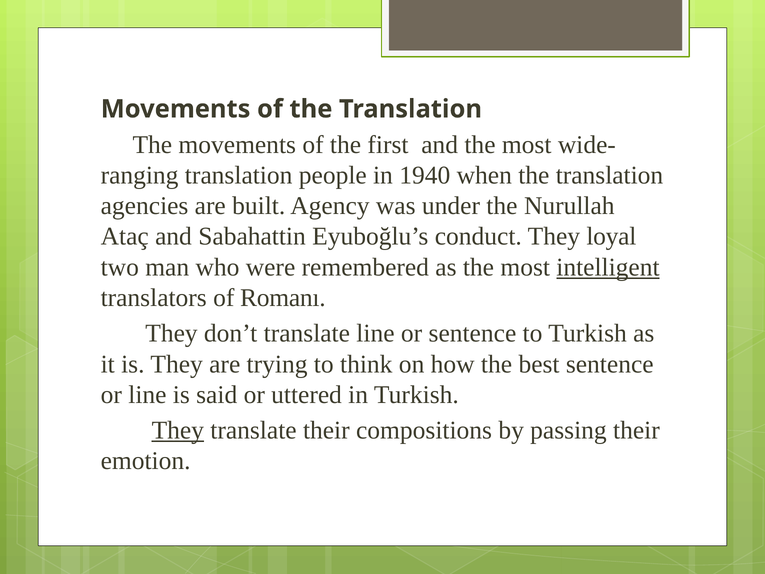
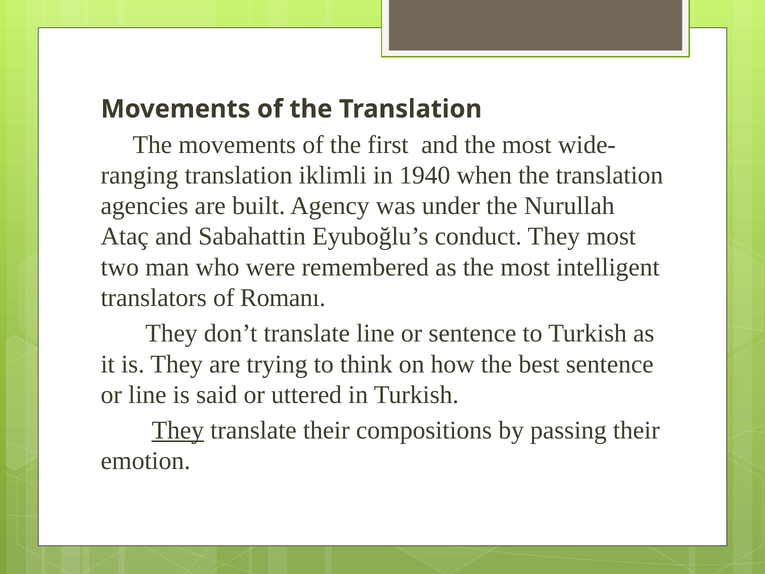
people: people -> iklimli (333, 175)
They loyal: loyal -> most (611, 236)
intelligent underline: present -> none (608, 267)
